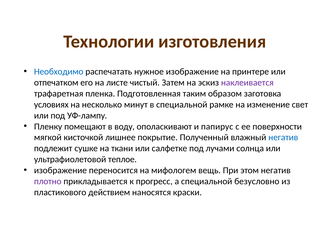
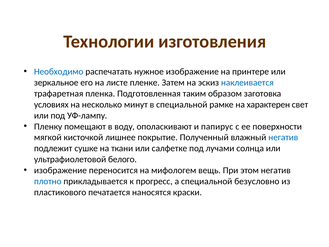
отпечатком: отпечатком -> зеркальное (56, 82)
чистый: чистый -> пленке (145, 82)
наклеивается colour: purple -> blue (247, 82)
изменение: изменение -> характерен (268, 104)
теплое: теплое -> белого (122, 159)
плотно colour: purple -> blue (48, 181)
действием: действием -> печатается (109, 192)
